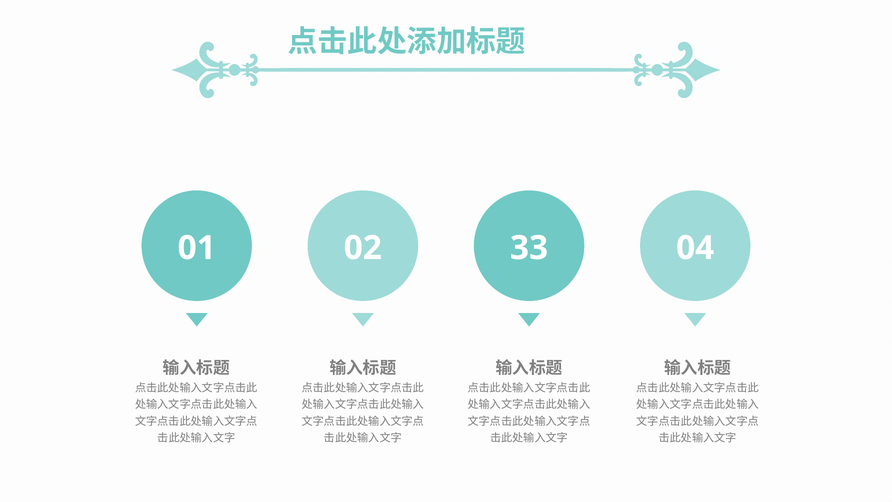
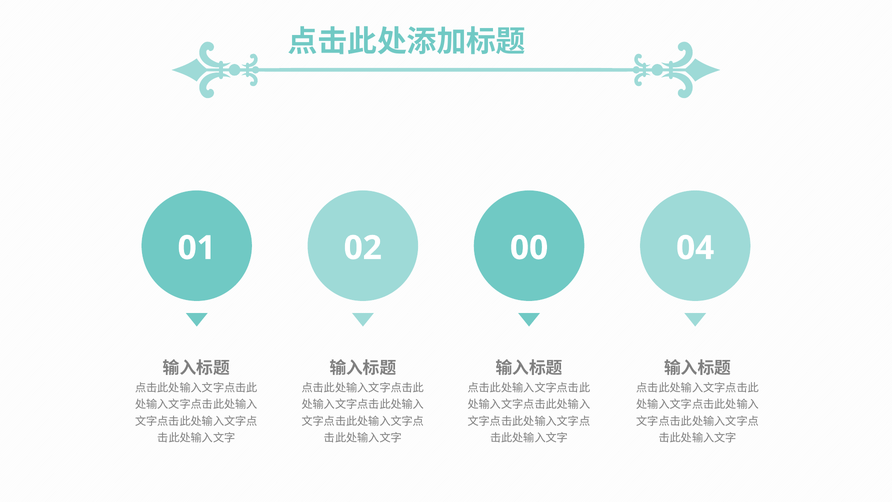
33: 33 -> 00 (529, 248)
